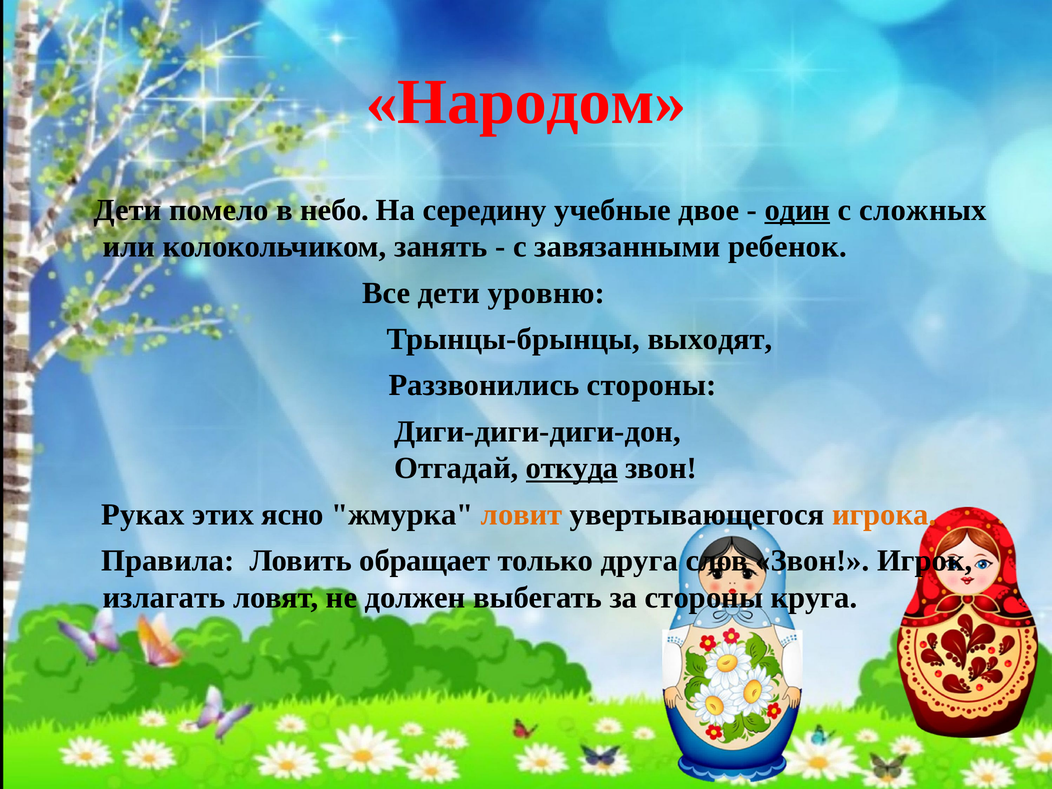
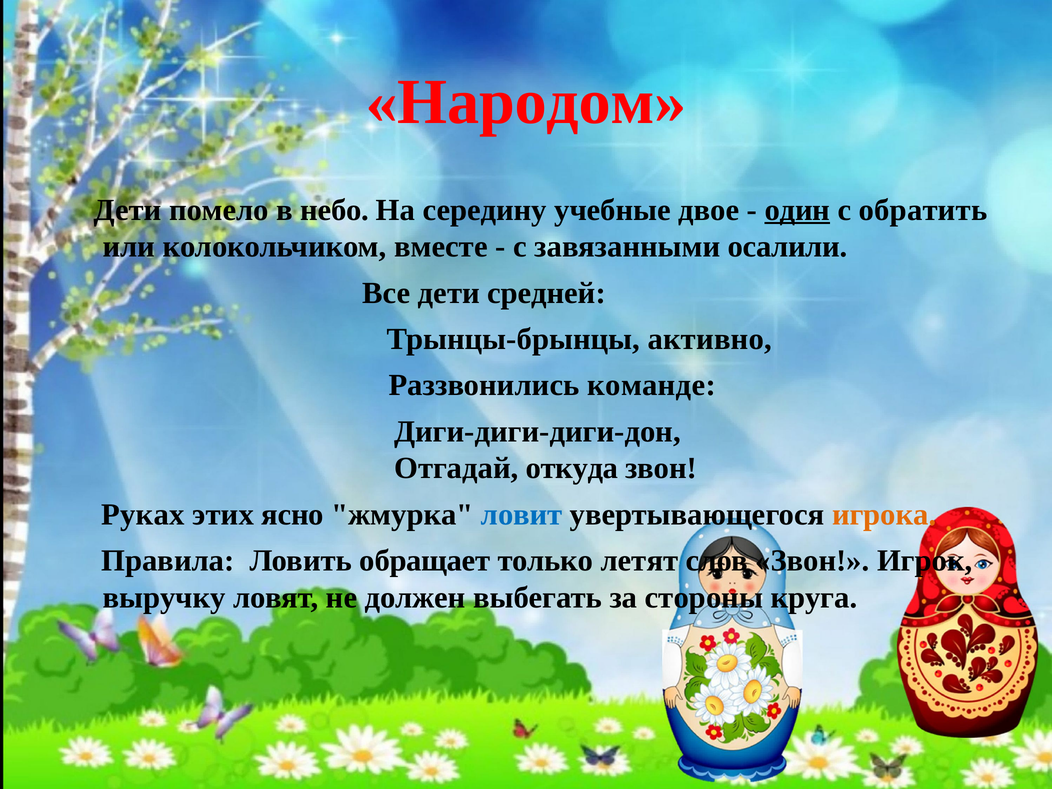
сложных: сложных -> обратить (923, 210)
занять: занять -> вместе (441, 247)
ребенок: ребенок -> осалили (788, 247)
уровню: уровню -> средней (547, 293)
выходят: выходят -> активно (710, 339)
Раззвонились стороны: стороны -> команде (652, 385)
откуда underline: present -> none (572, 468)
ловит colour: orange -> blue (522, 514)
друга: друга -> летят (639, 561)
излагать: излагать -> выручку (164, 597)
